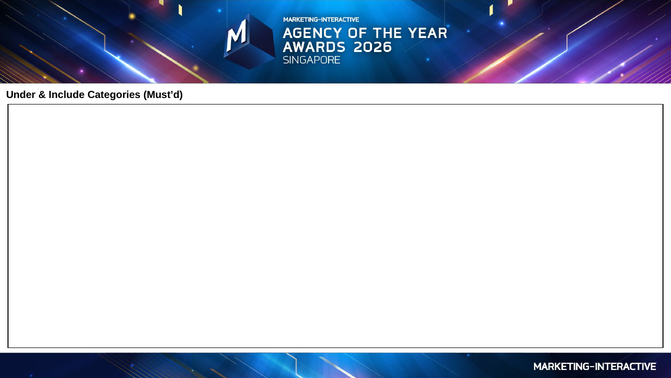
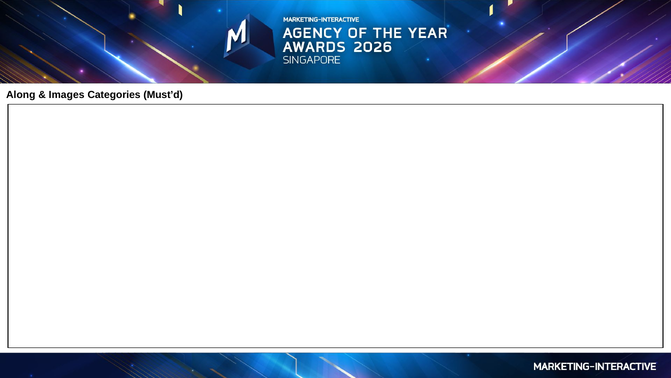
Under: Under -> Along (21, 95)
Include: Include -> Images (67, 95)
